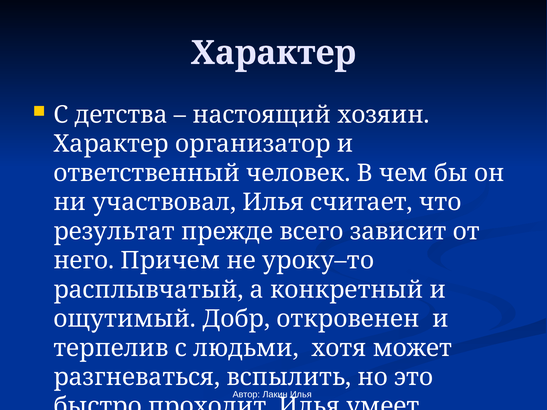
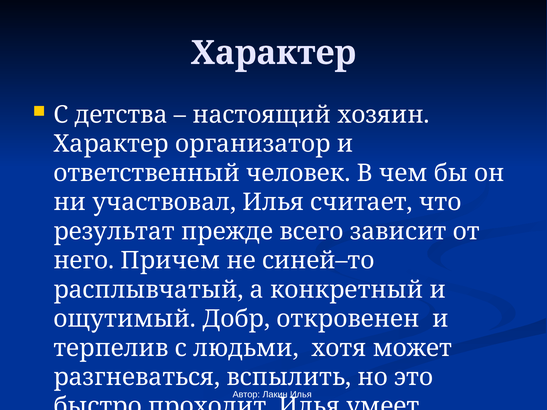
уроку–то: уроку–то -> синей–то (318, 261)
